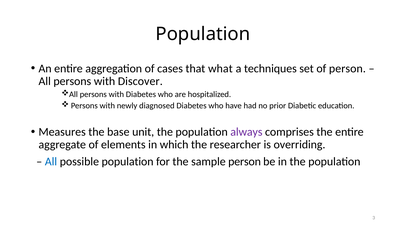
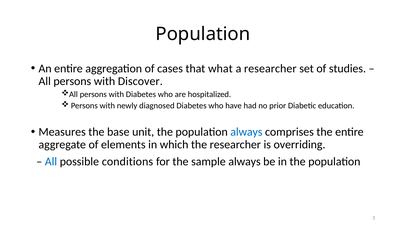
a techniques: techniques -> researcher (270, 69)
of person: person -> studies (347, 69)
always colour: purple -> blue (246, 132)
possible population: population -> conditions (127, 162)
sample person: person -> always (245, 162)
